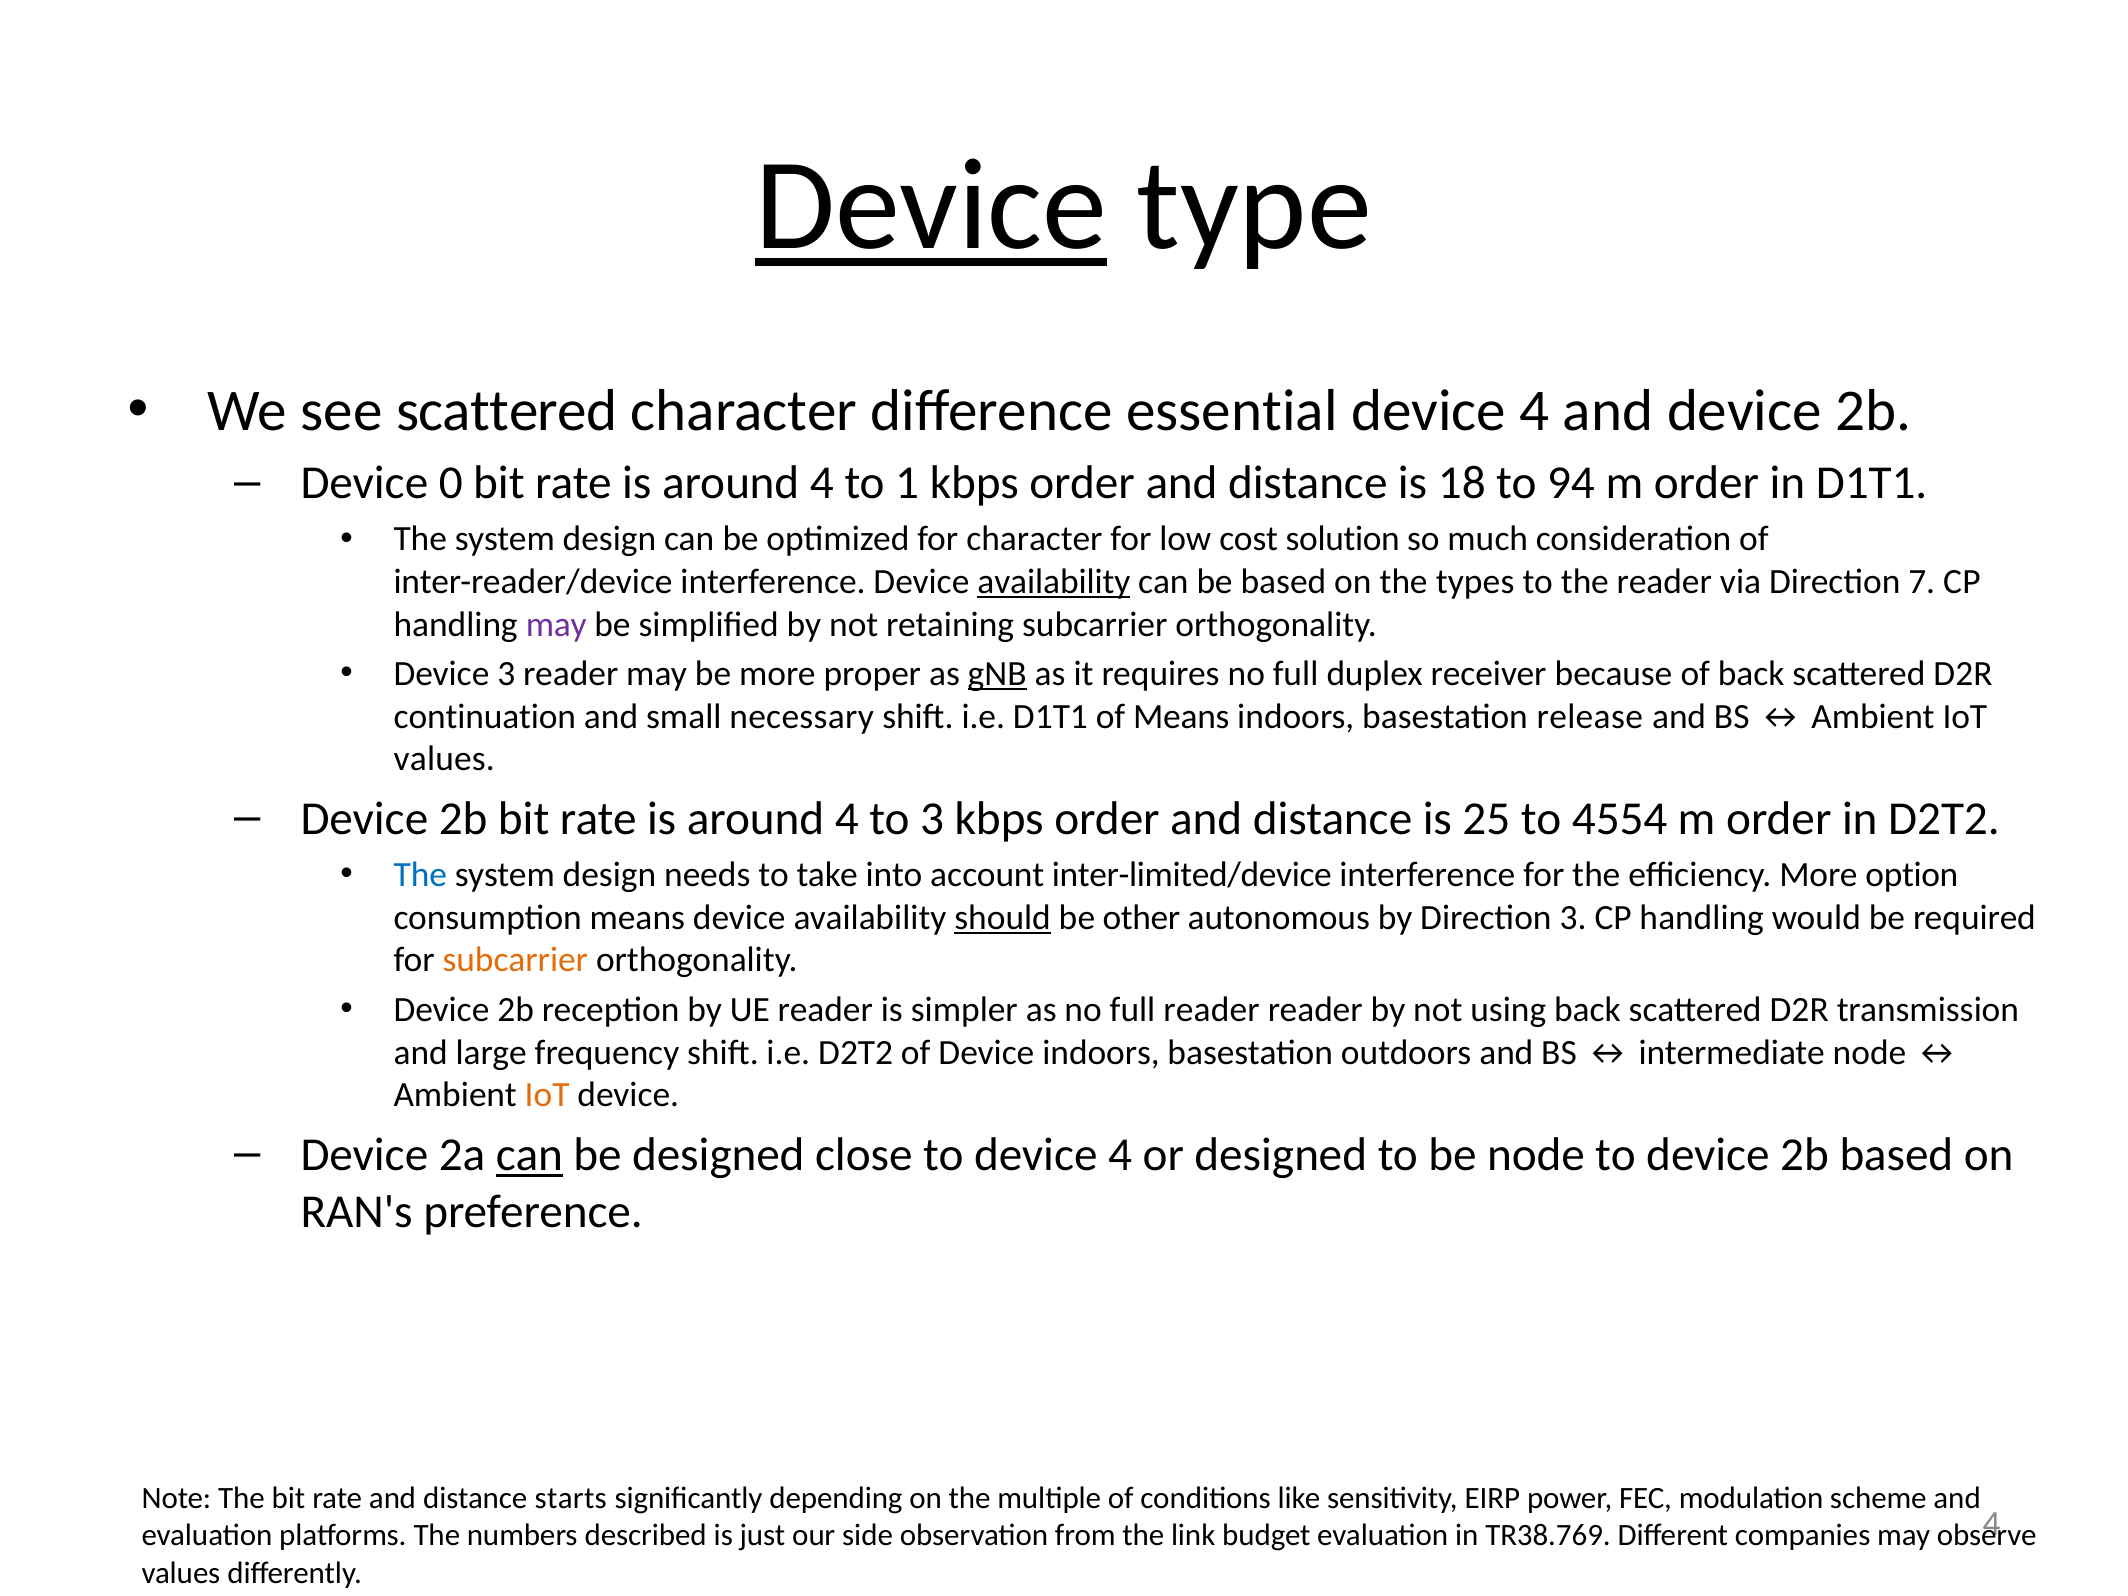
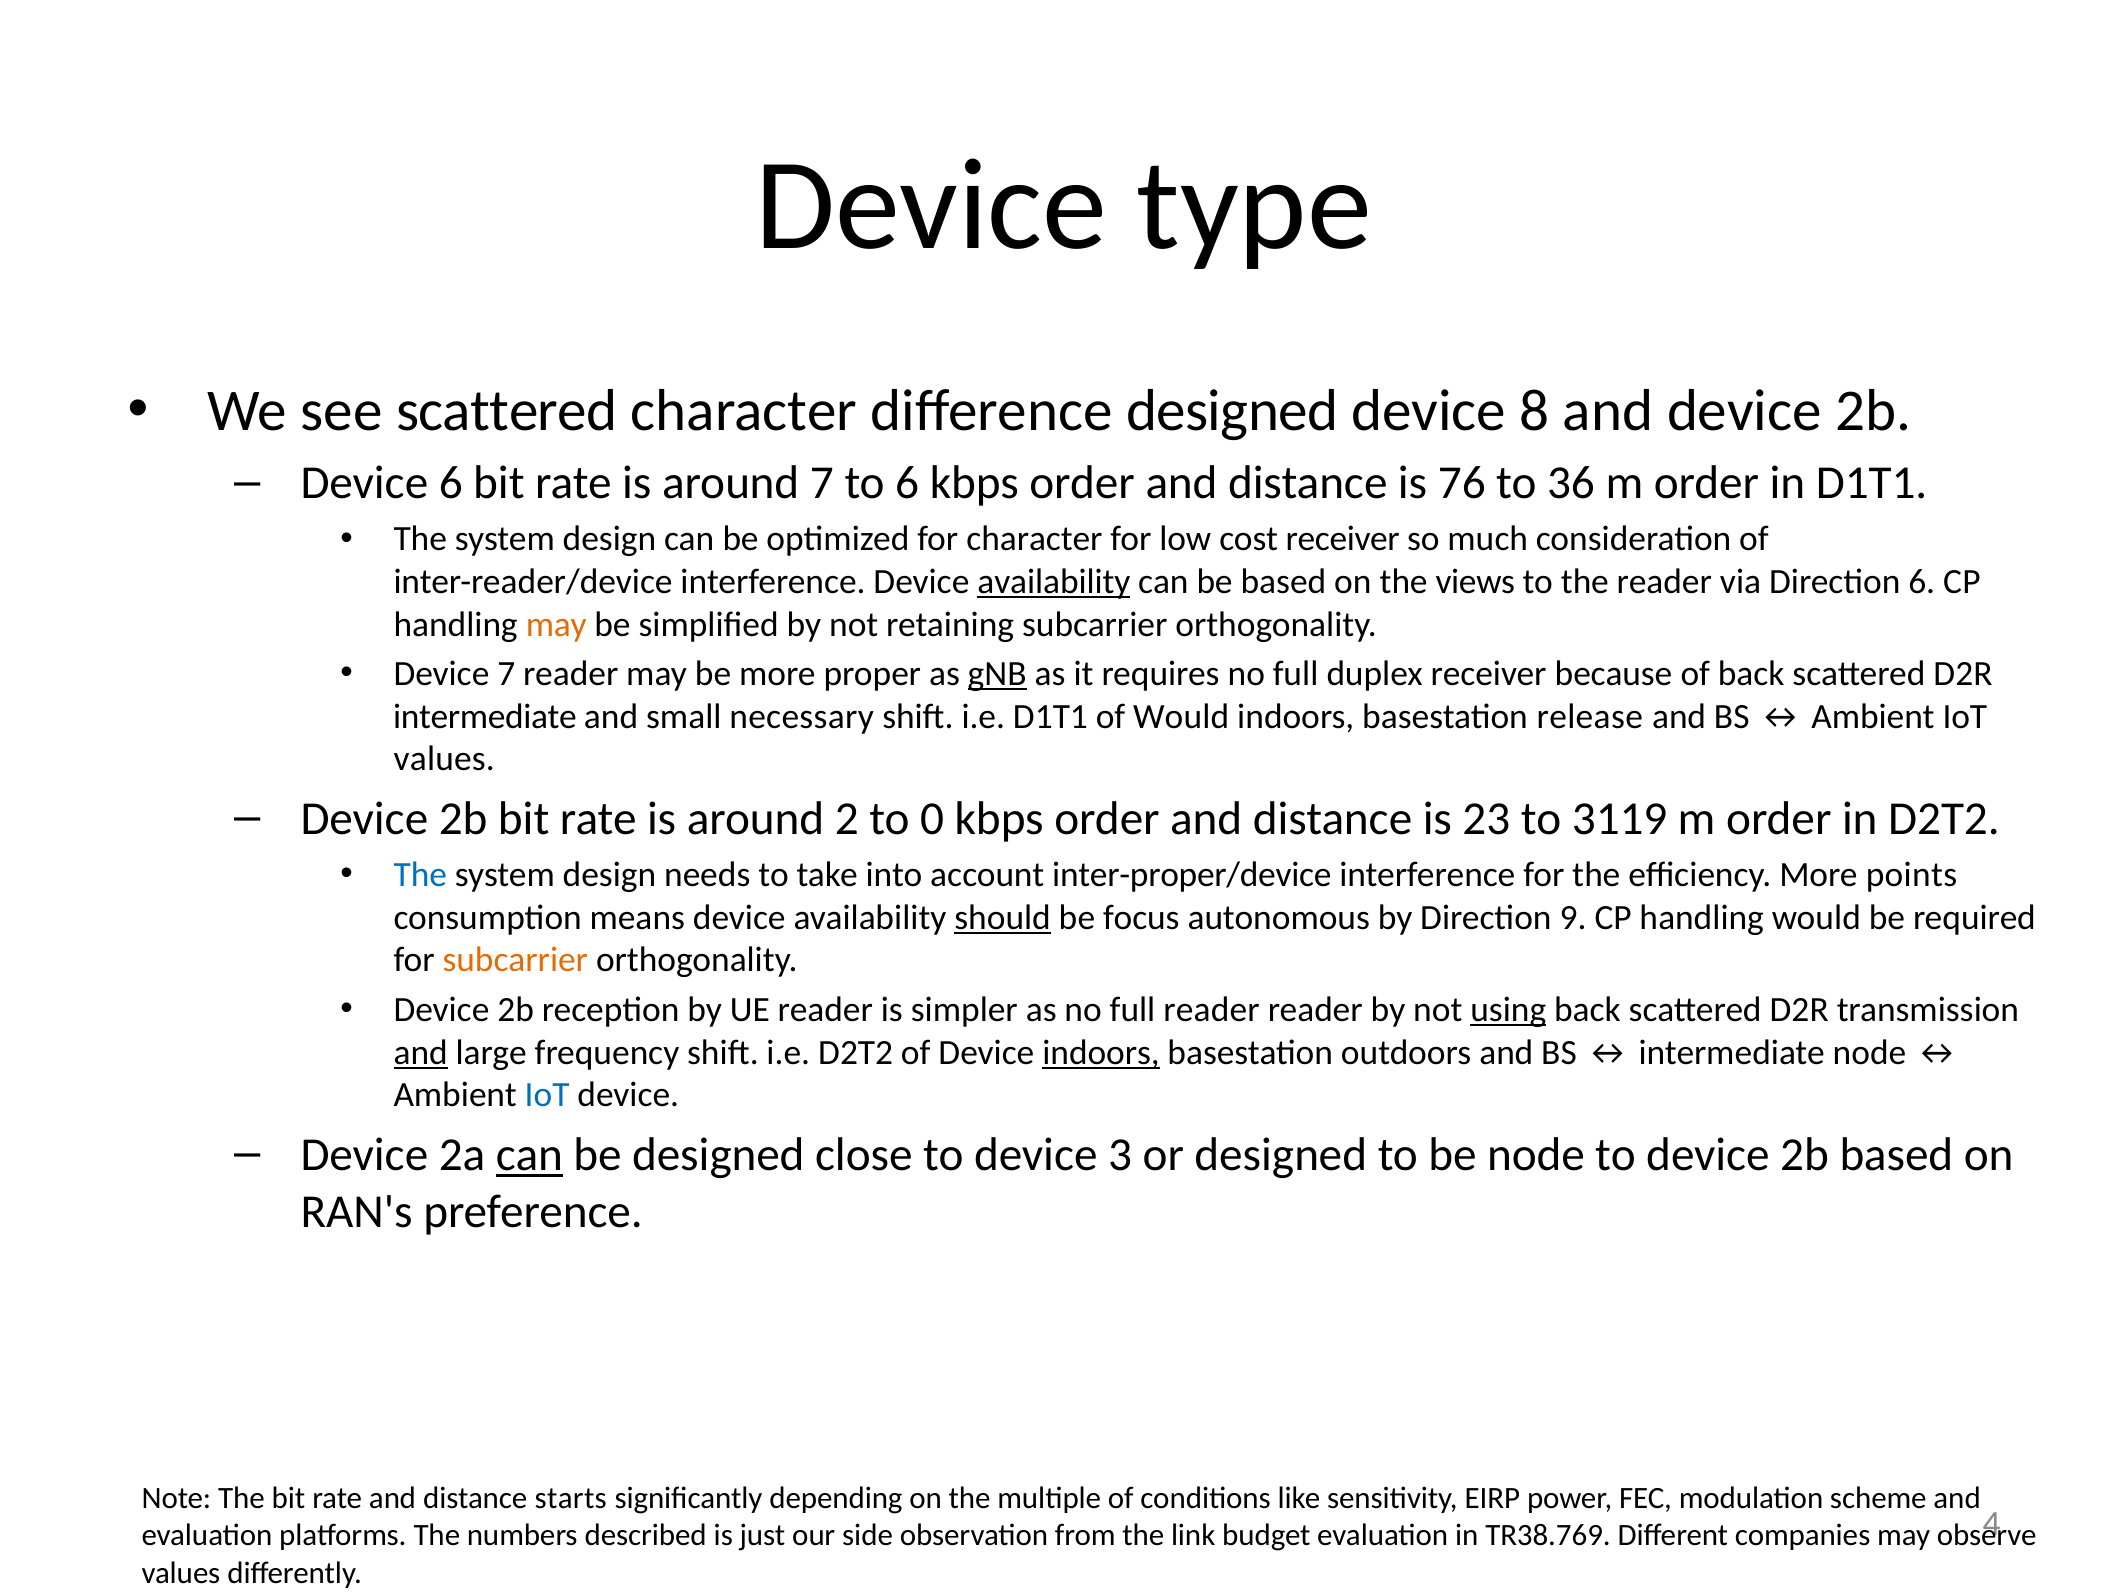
Device underline: present -> none (931, 206)
difference essential: essential -> designed (1232, 411)
4: 4 -> 8 (1535, 411)
Device 0: 0 -> 6 (451, 483)
4: 4 -> 7 (822, 483)
to 1: 1 -> 6 (907, 483)
18: 18 -> 76 (1462, 483)
94: 94 -> 36 (1571, 483)
cost solution: solution -> receiver (1343, 539)
types: types -> views (1475, 582)
Direction 7: 7 -> 6 (1922, 582)
may colour: purple -> orange (556, 624)
Device 3: 3 -> 7 (506, 674)
continuation: continuation -> intermediate (485, 717)
of Means: Means -> Would (1181, 717)
4: 4 -> 2 (847, 819)
to 3: 3 -> 0 (932, 819)
25: 25 -> 23 (1486, 819)
4554: 4554 -> 3119 (1620, 819)
inter-limited/device: inter-limited/device -> inter-proper/device (1192, 875)
option: option -> points (1911, 875)
other: other -> focus (1141, 918)
Direction 3: 3 -> 9 (1573, 918)
using underline: none -> present (1508, 1010)
and underline: none -> present (421, 1052)
indoors underline: none -> present (1101, 1052)
IoT colour: orange -> blue (547, 1095)
to device 4: 4 -> 3 (1120, 1155)
